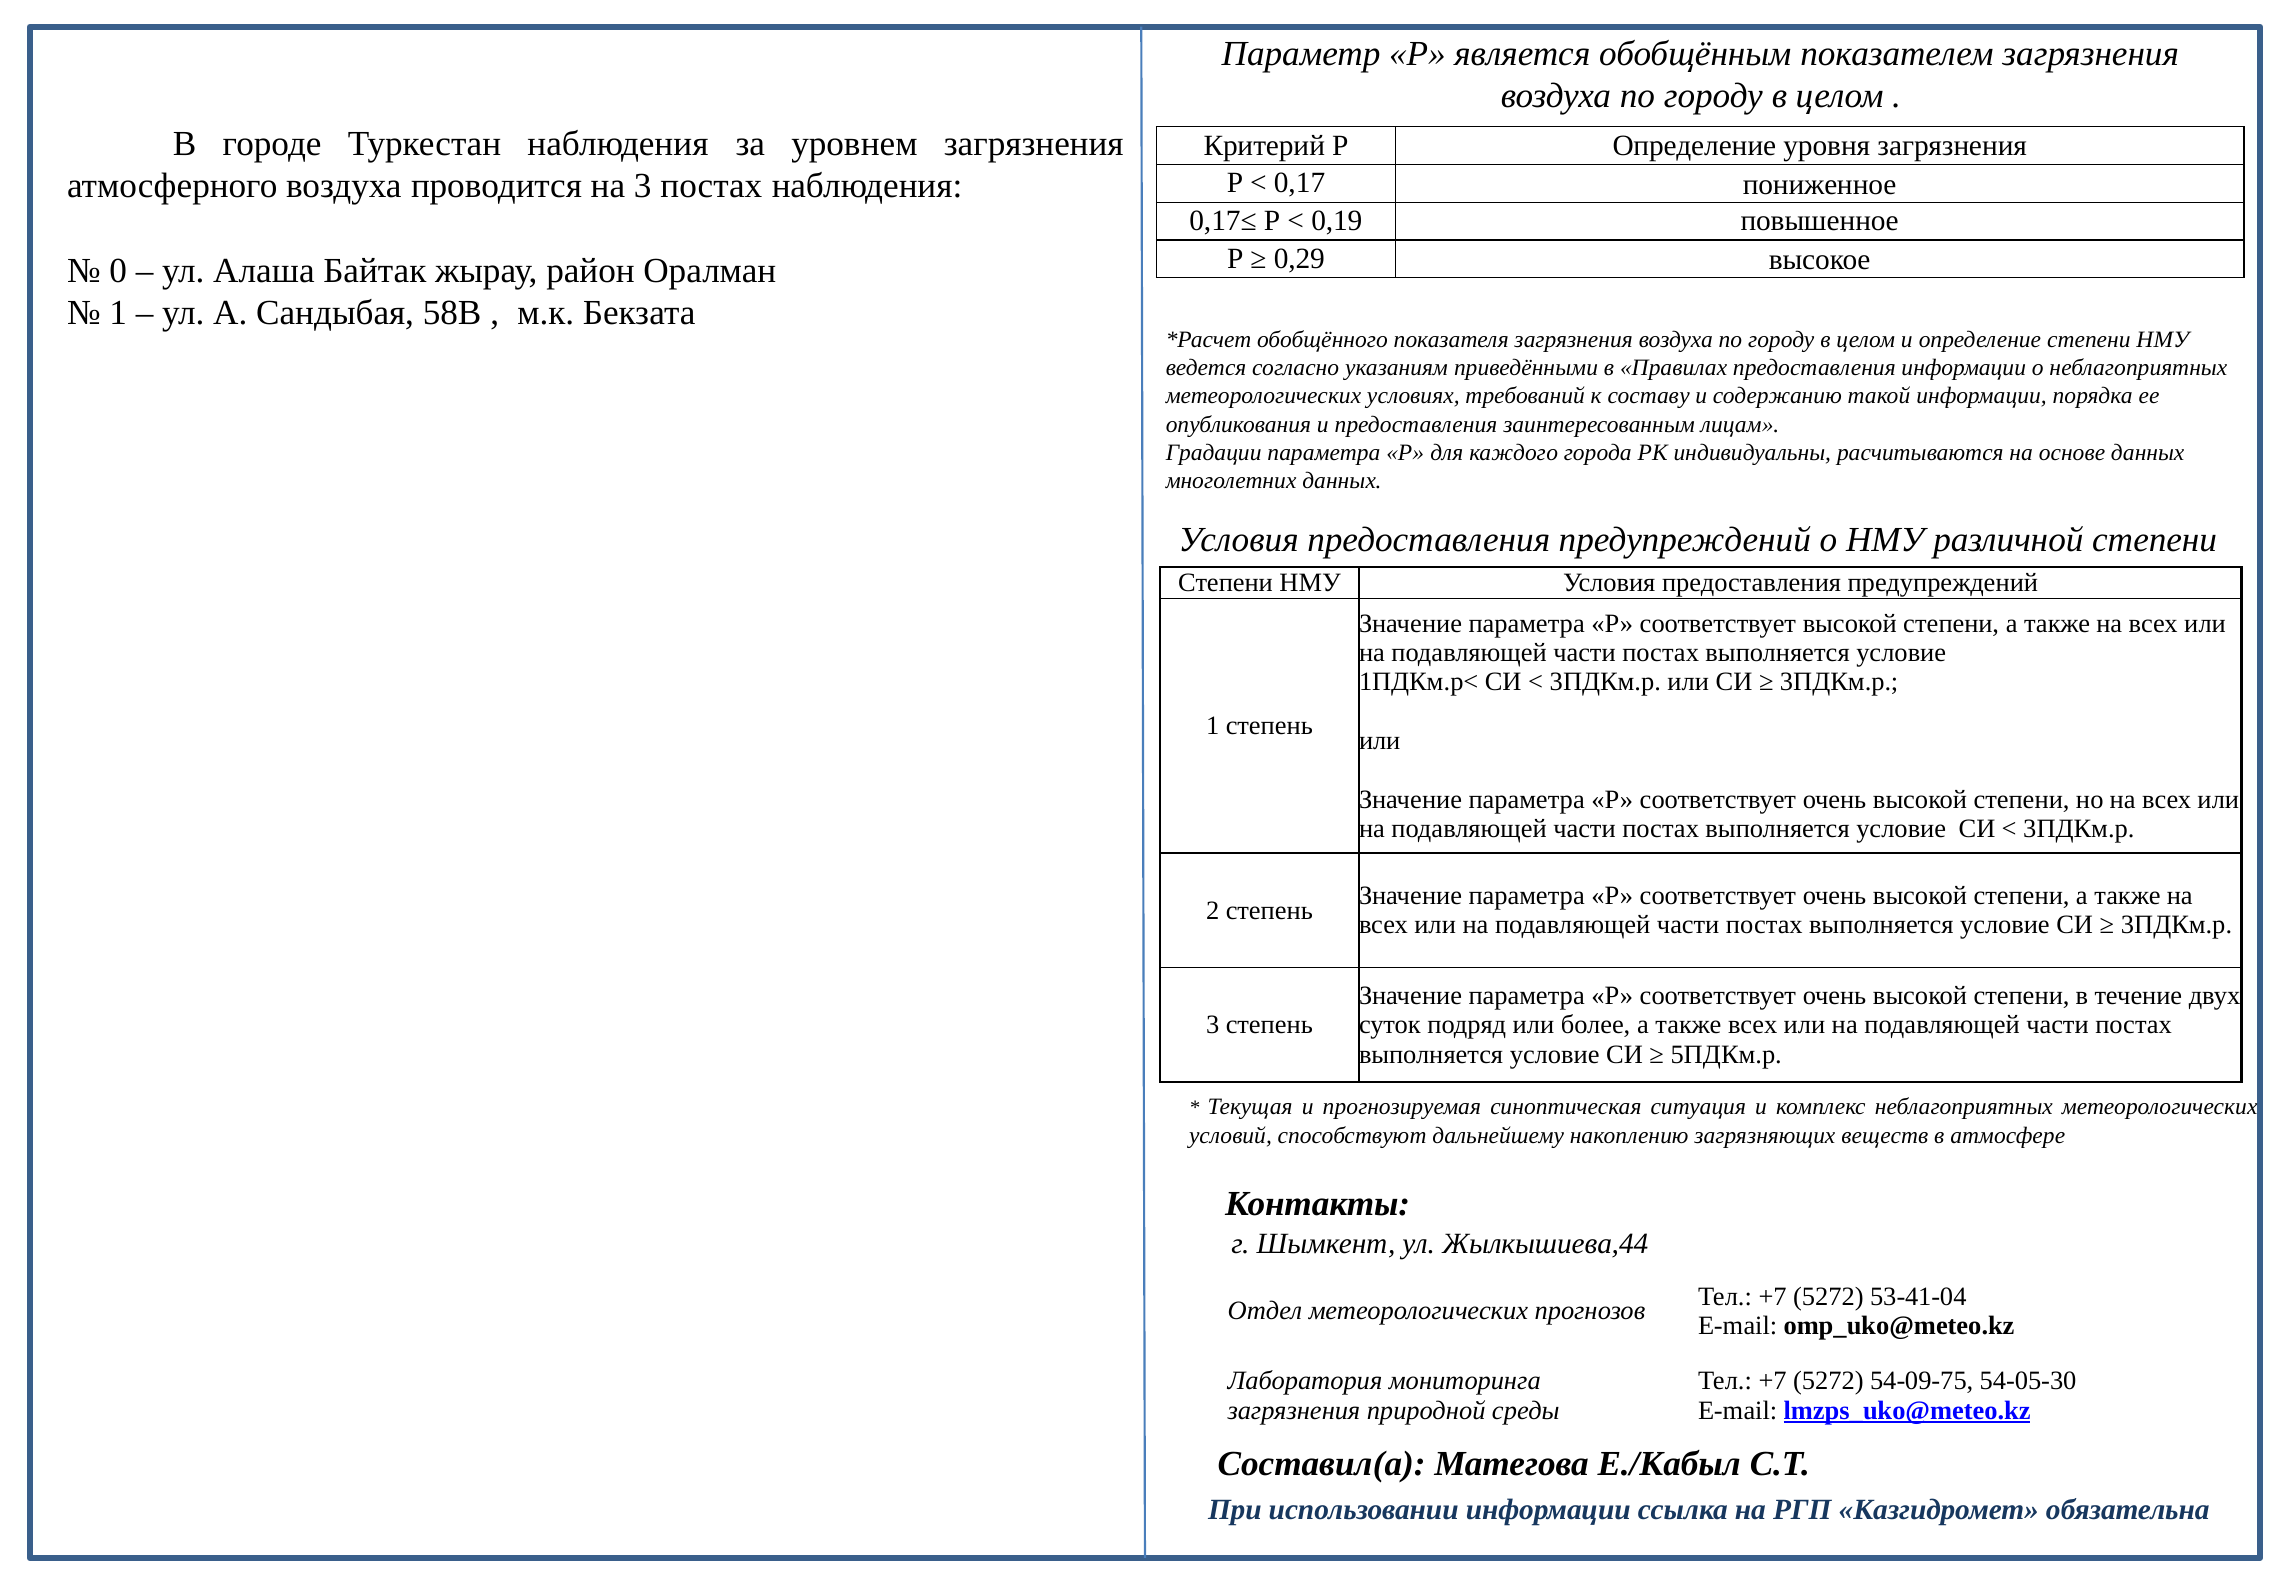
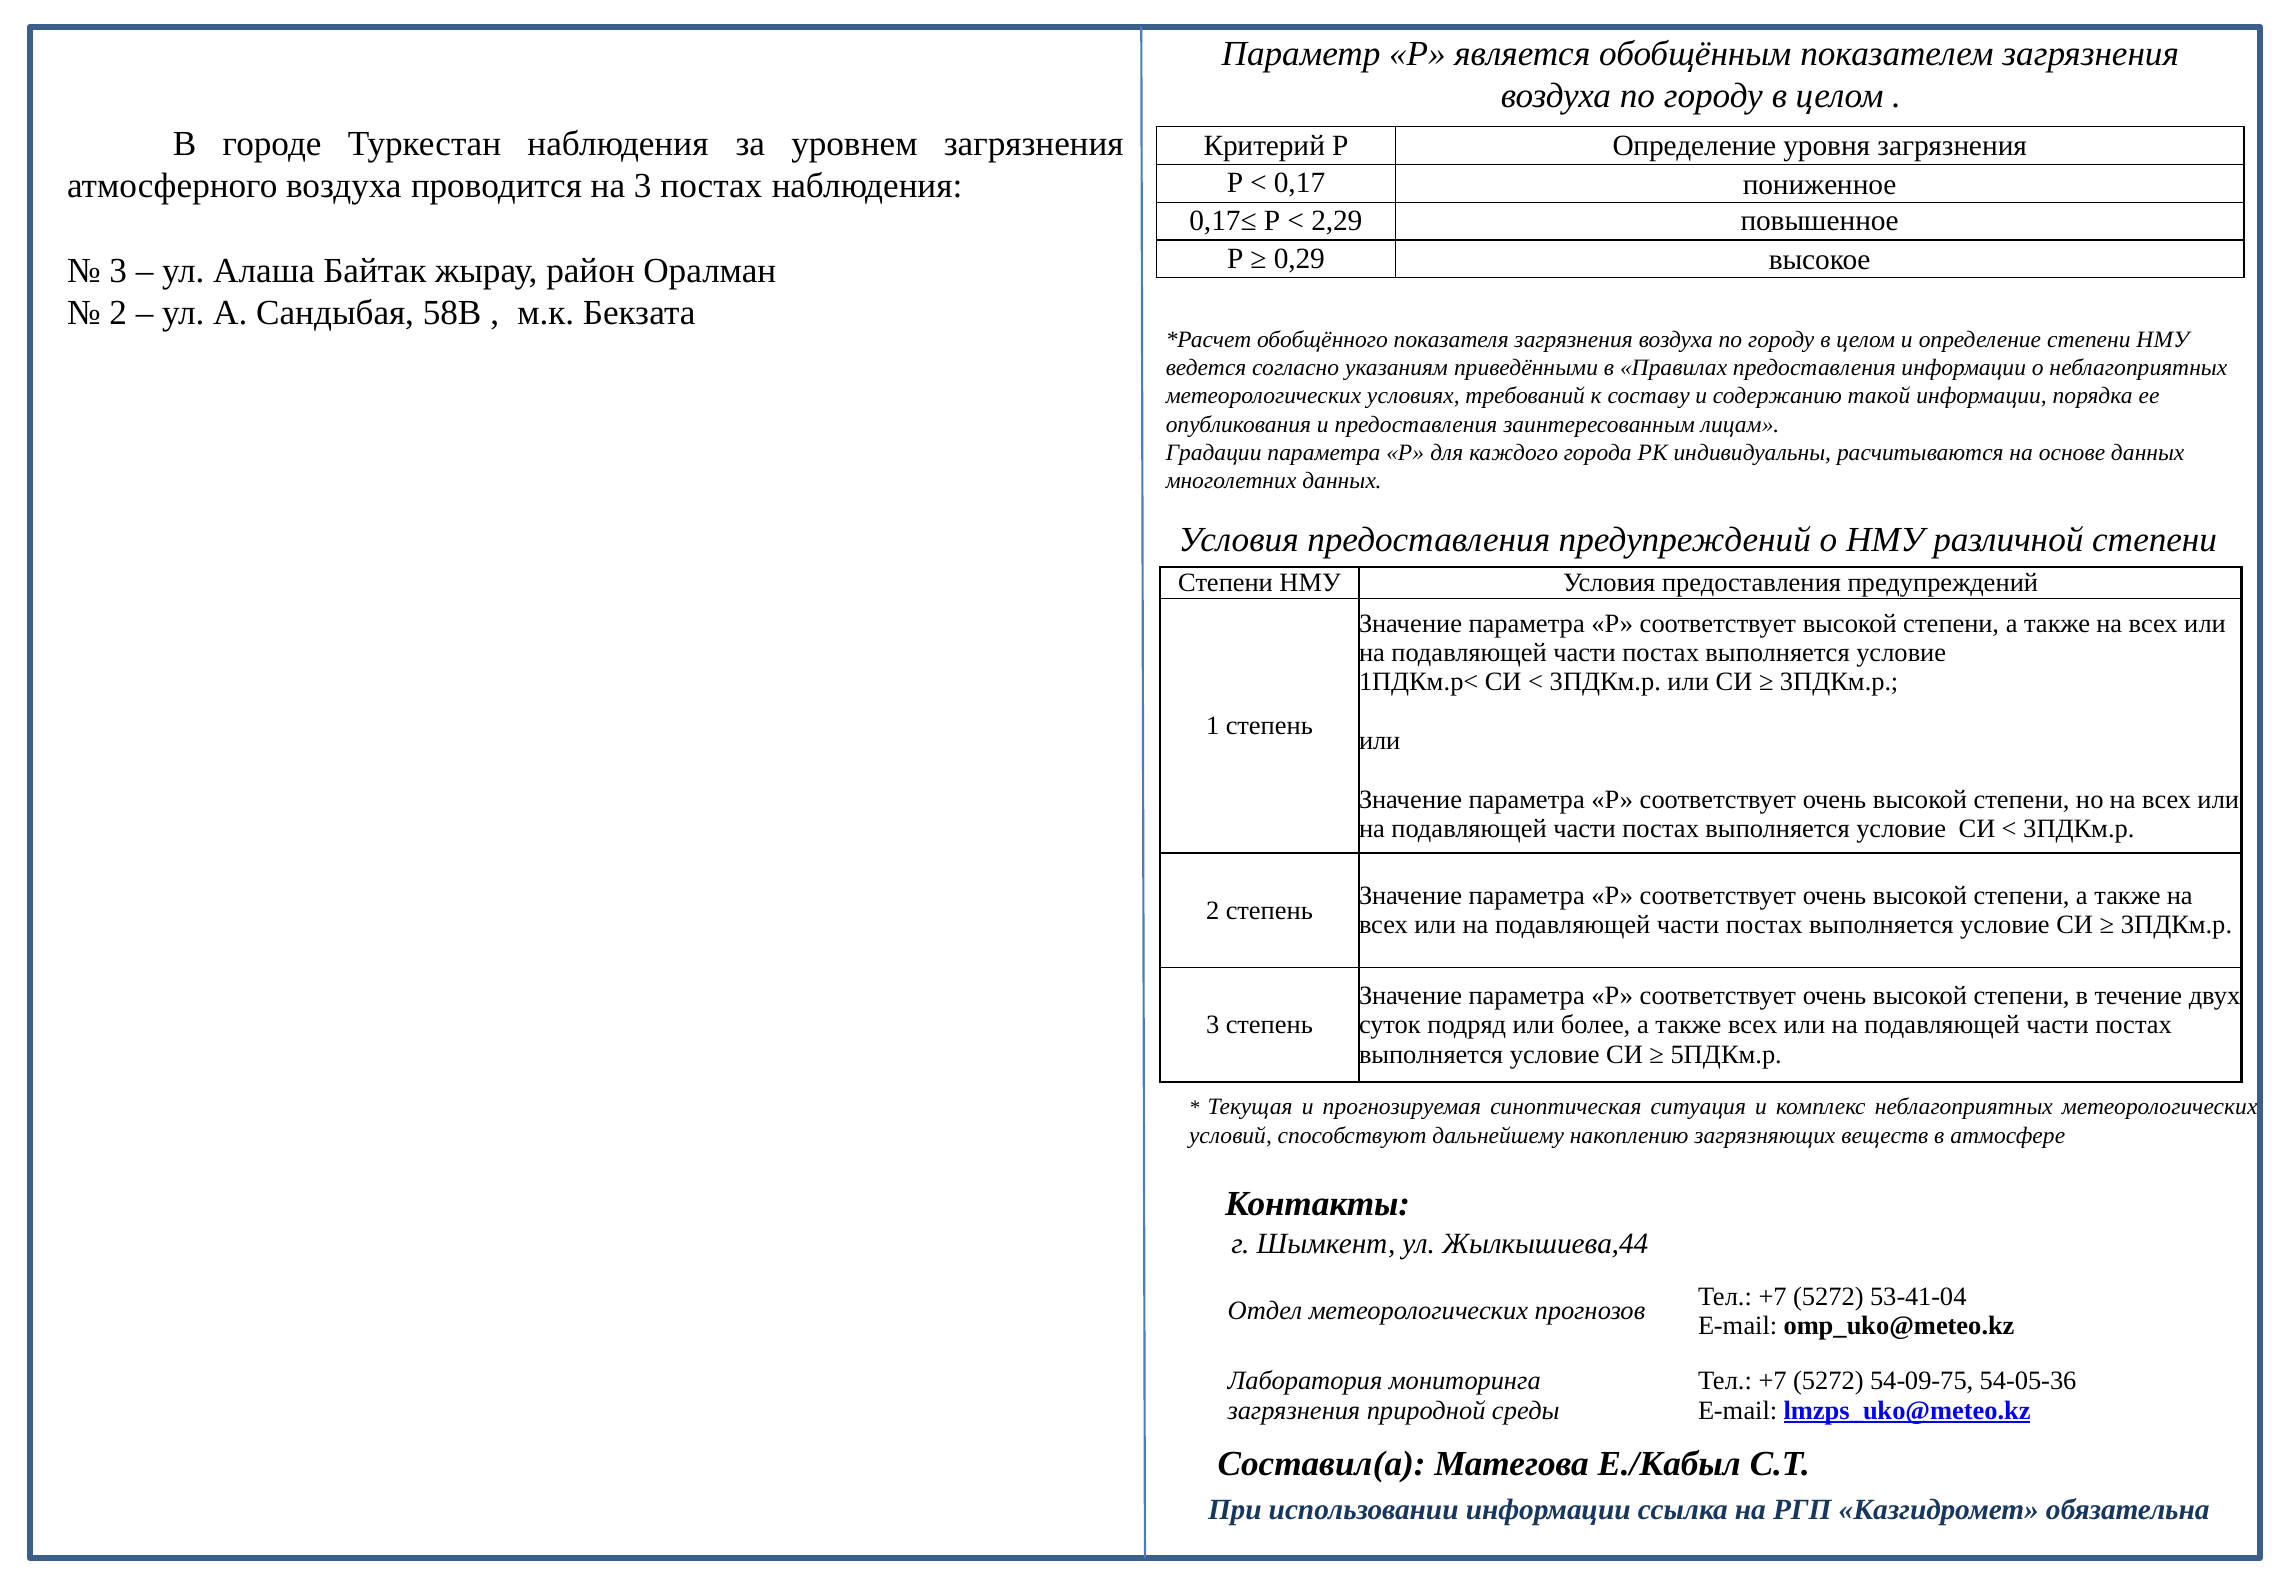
0,19: 0,19 -> 2,29 (1337, 221)
0: 0 -> 3 (118, 271)
1: 1 -> 2 (118, 313)
54-05-30: 54-05-30 -> 54-05-36 (2028, 1381)
